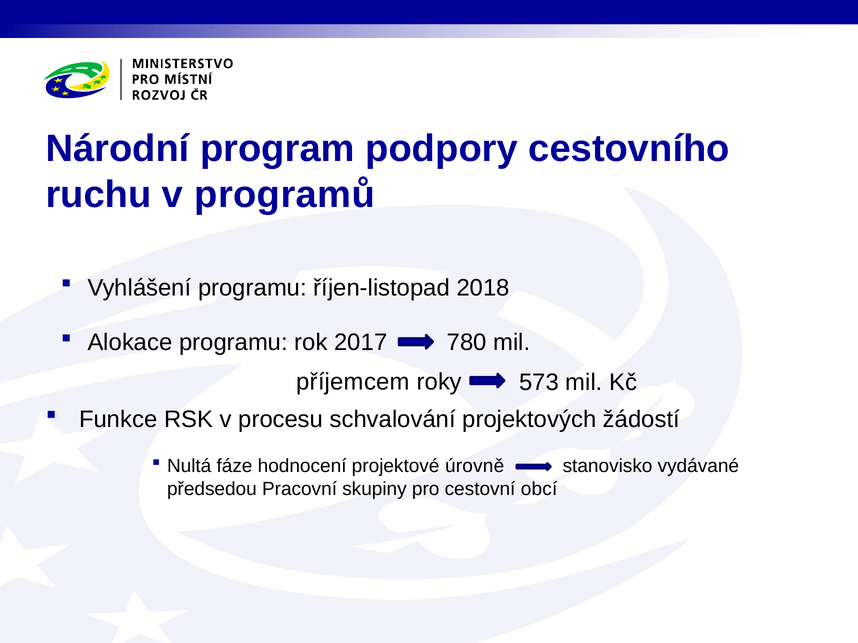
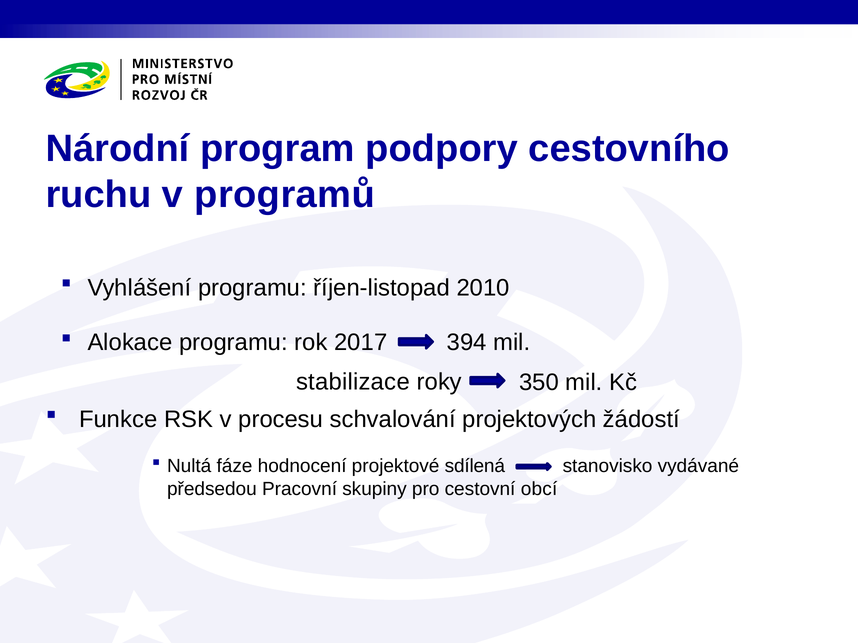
2018: 2018 -> 2010 (483, 288)
780: 780 -> 394 (467, 343)
příjemcem: příjemcem -> stabilizace (353, 382)
573: 573 -> 350 (539, 382)
úrovně: úrovně -> sdílená (475, 466)
